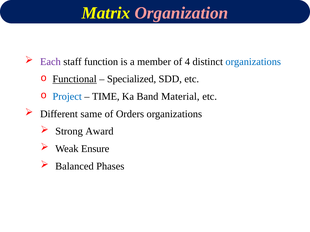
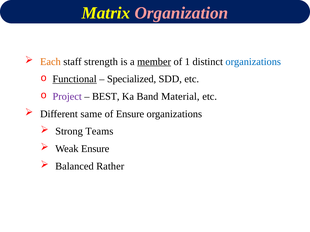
Each colour: purple -> orange (50, 62)
function: function -> strength (101, 62)
member underline: none -> present (154, 62)
4: 4 -> 1 (187, 62)
Project colour: blue -> purple (67, 97)
TIME: TIME -> BEST (106, 97)
of Orders: Orders -> Ensure (130, 114)
Award: Award -> Teams (99, 132)
Phases: Phases -> Rather (110, 167)
